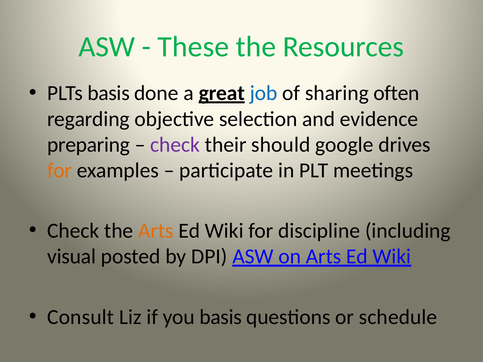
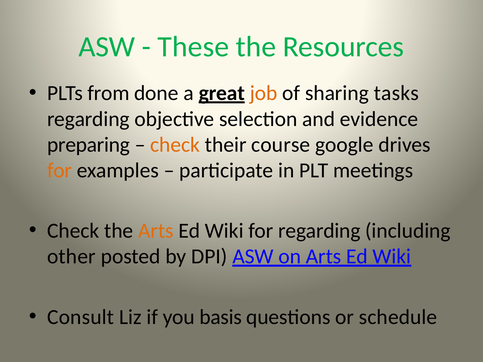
PLTs basis: basis -> from (109, 93)
job colour: blue -> orange (264, 93)
often: often -> tasks (396, 93)
check colour: purple -> orange (175, 145)
should: should -> course (281, 145)
for discipline: discipline -> regarding (319, 231)
visual: visual -> other (71, 257)
